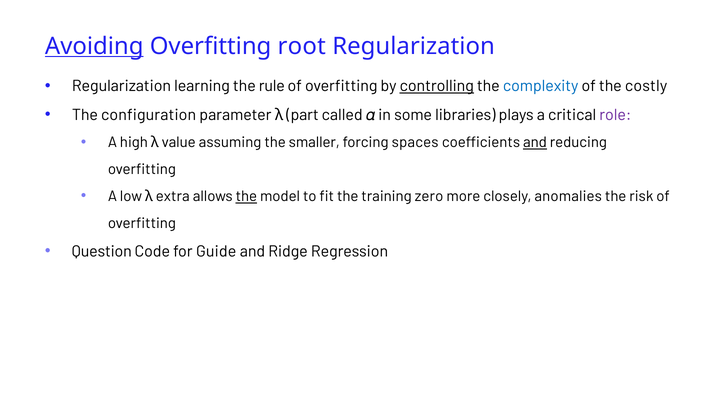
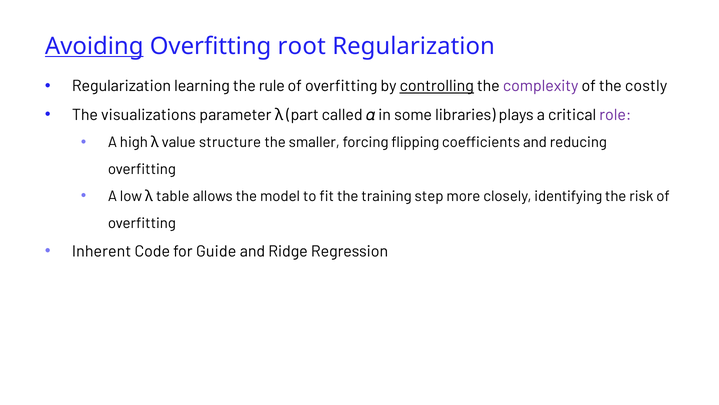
complexity colour: blue -> purple (541, 86)
configuration: configuration -> visualizations (149, 115)
assuming: assuming -> structure (230, 142)
spaces: spaces -> flipping (415, 142)
and underline: present -> none (535, 142)
extra: extra -> table (173, 196)
the underline: present -> none (246, 196)
zero: zero -> step (429, 196)
anomalies: anomalies -> identifying (568, 196)
Question: Question -> Inherent (102, 251)
